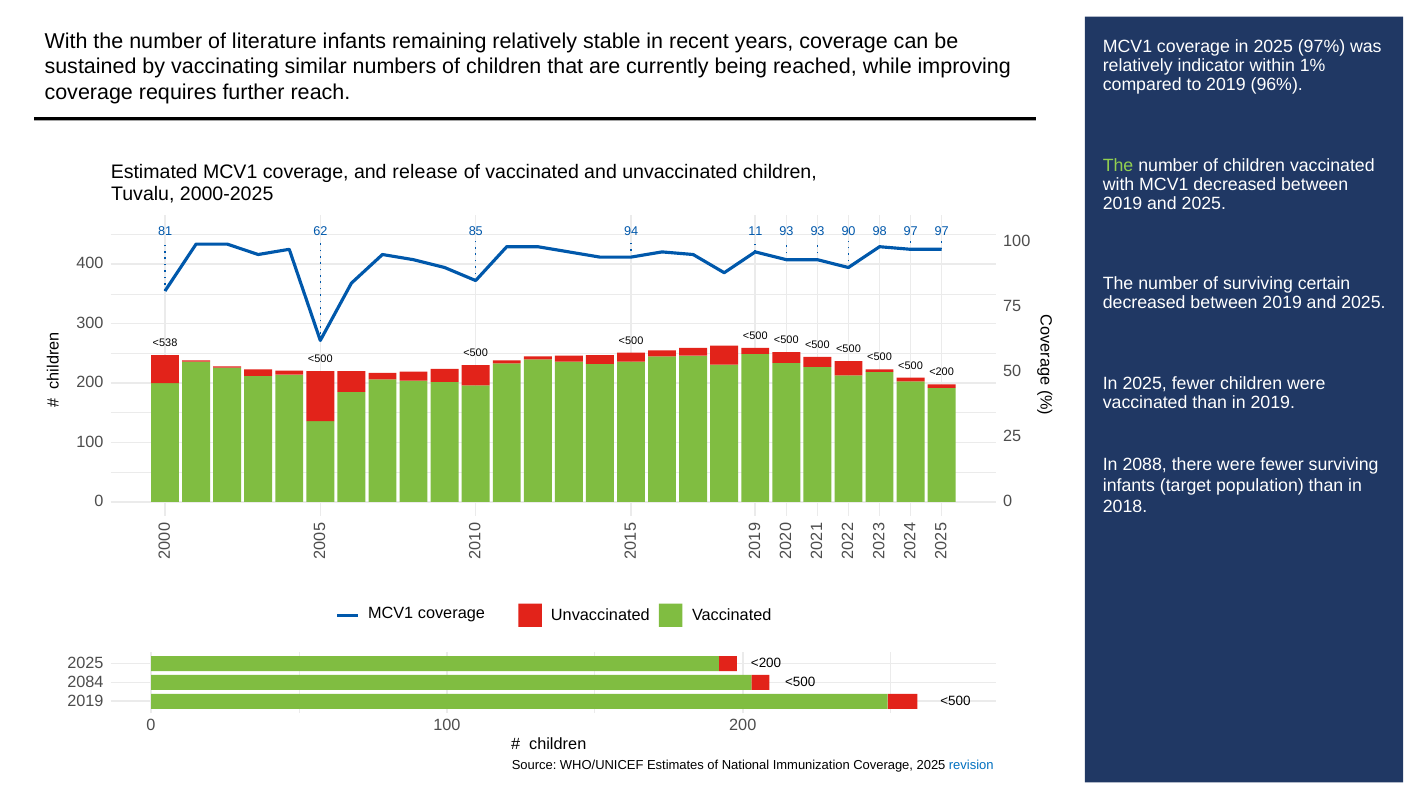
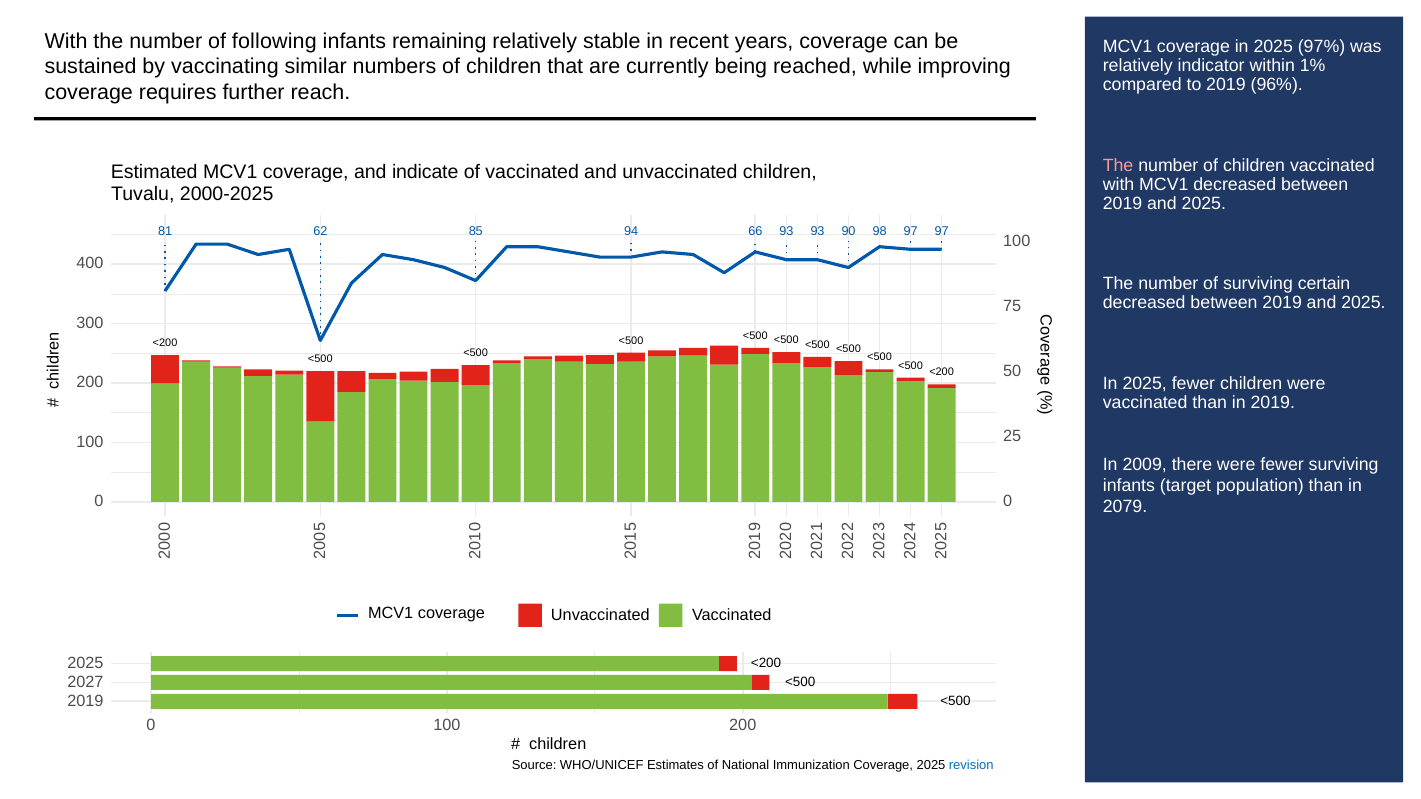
literature: literature -> following (274, 41)
The colour: light green -> pink (1118, 165)
release: release -> indicate (425, 172)
11: 11 -> 66 (755, 231)
<538: <538 -> <200 (165, 343)
2088: 2088 -> 2009 (1145, 464)
2018: 2018 -> 2079 (1125, 507)
2084: 2084 -> 2027 (85, 682)
